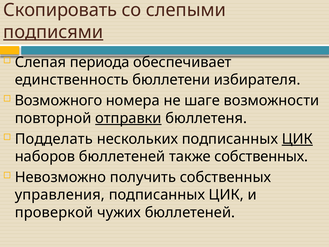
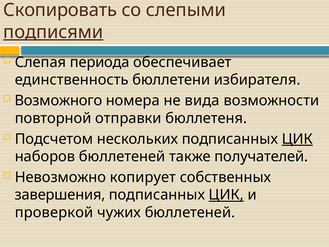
шаге: шаге -> вида (202, 101)
отправки underline: present -> none (128, 118)
Подделать: Подделать -> Подсчетом (54, 139)
также собственных: собственных -> получателей (261, 156)
получить: получить -> копирует (143, 177)
управления: управления -> завершения (60, 195)
ЦИК underline: none -> present (226, 195)
